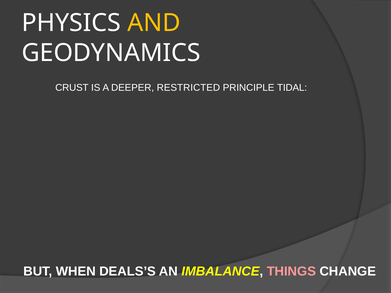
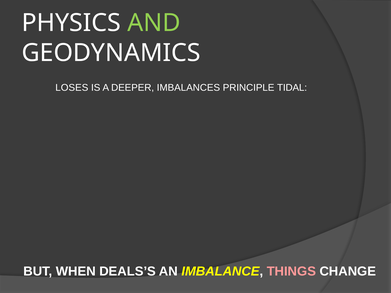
AND colour: yellow -> light green (154, 23)
CRUST: CRUST -> LOSES (72, 88)
RESTRICTED: RESTRICTED -> IMBALANCES (188, 88)
